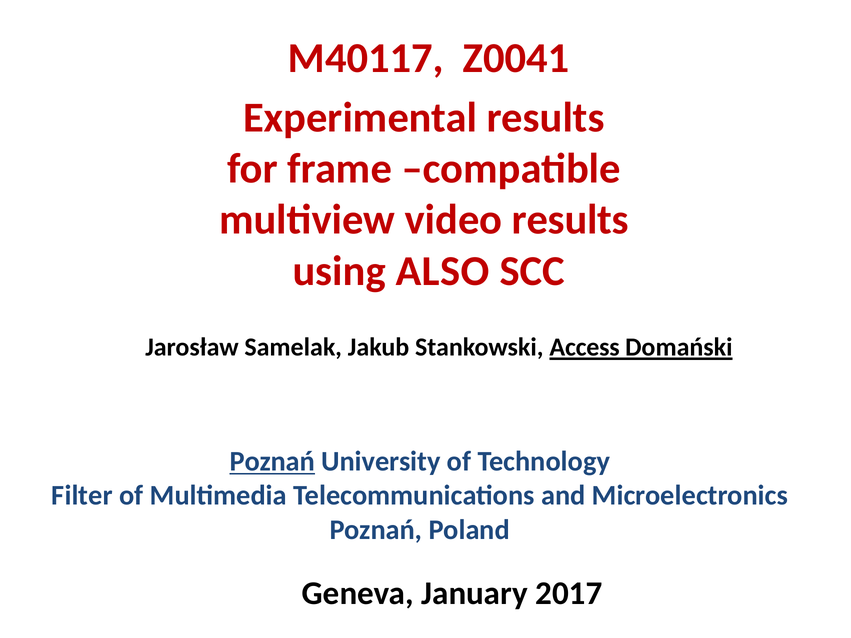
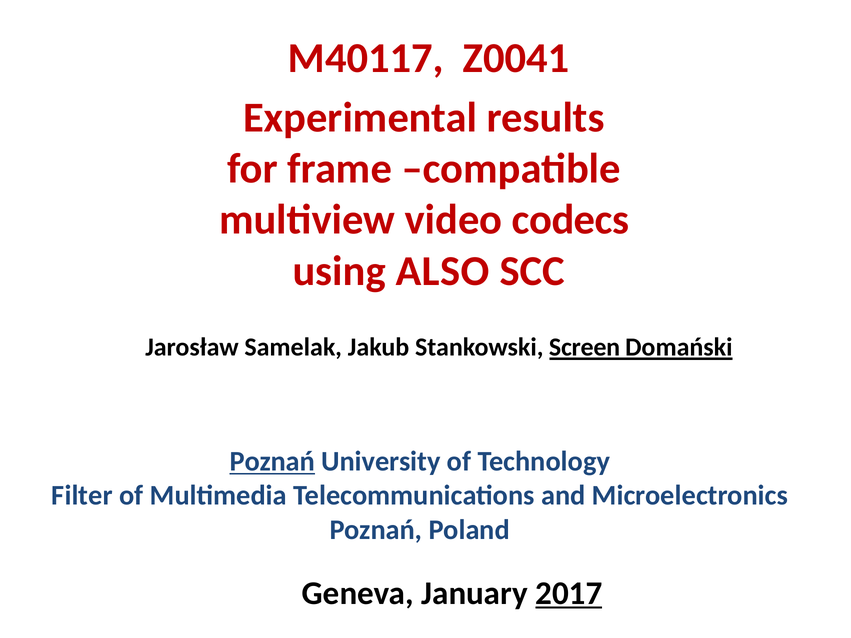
video results: results -> codecs (570, 220)
Access: Access -> Screen (585, 347)
2017 underline: none -> present (569, 593)
